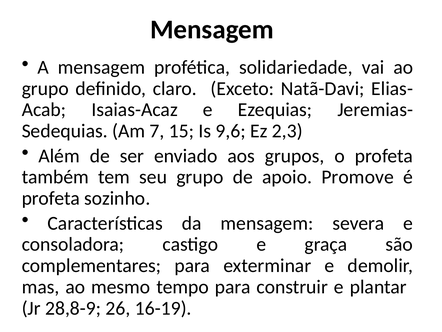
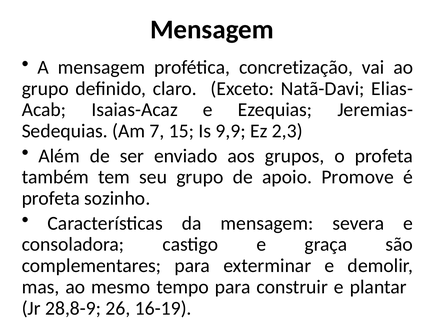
solidariedade: solidariedade -> concretização (296, 67)
9,6: 9,6 -> 9,9 (231, 131)
